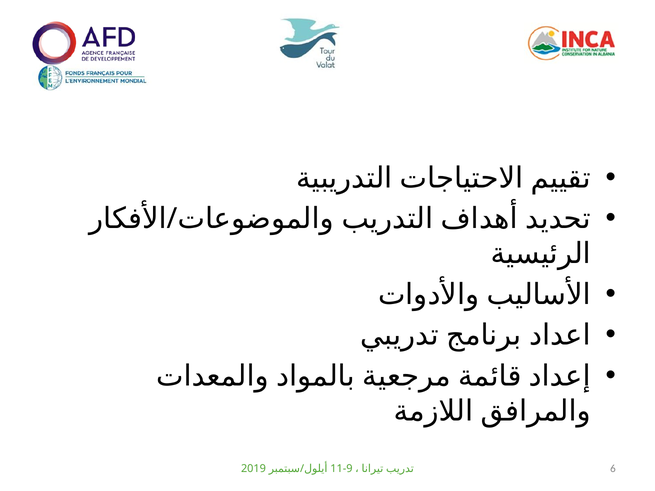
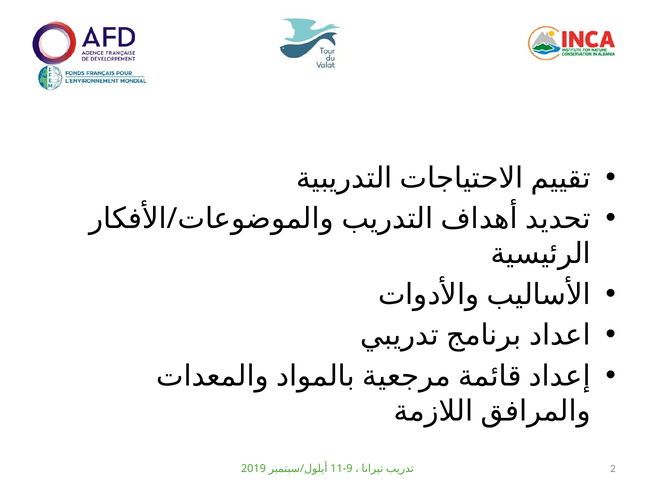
6: 6 -> 2 (613, 469)
